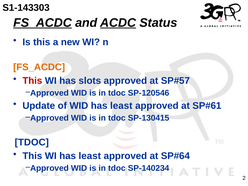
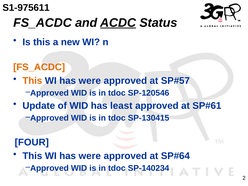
S1-143303: S1-143303 -> S1-975611 (26, 8)
FS_ACDC underline: present -> none (43, 23)
This colour: red -> orange (32, 81)
slots: slots -> were (90, 81)
TDOC: TDOC -> FOUR (32, 142)
least: least -> were (90, 156)
